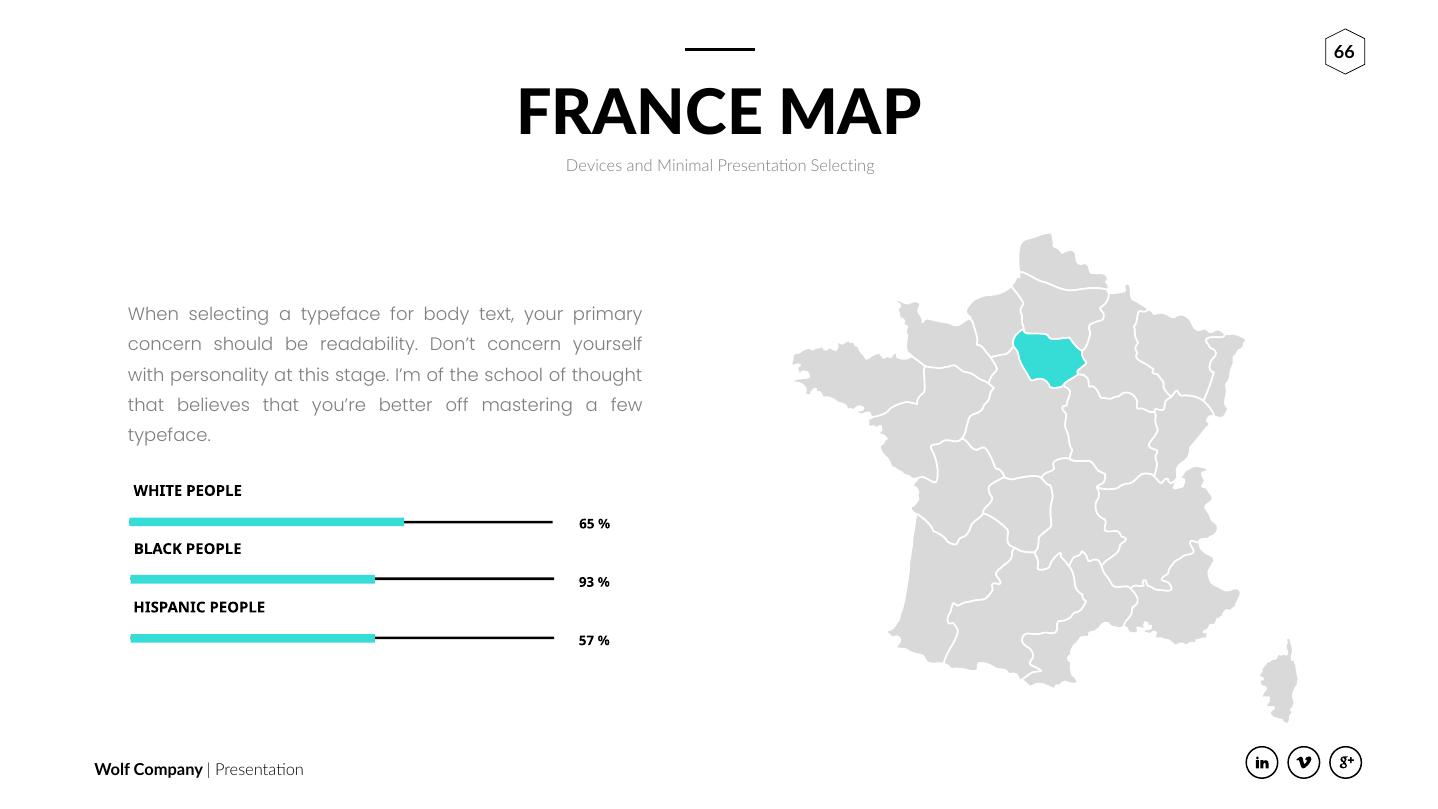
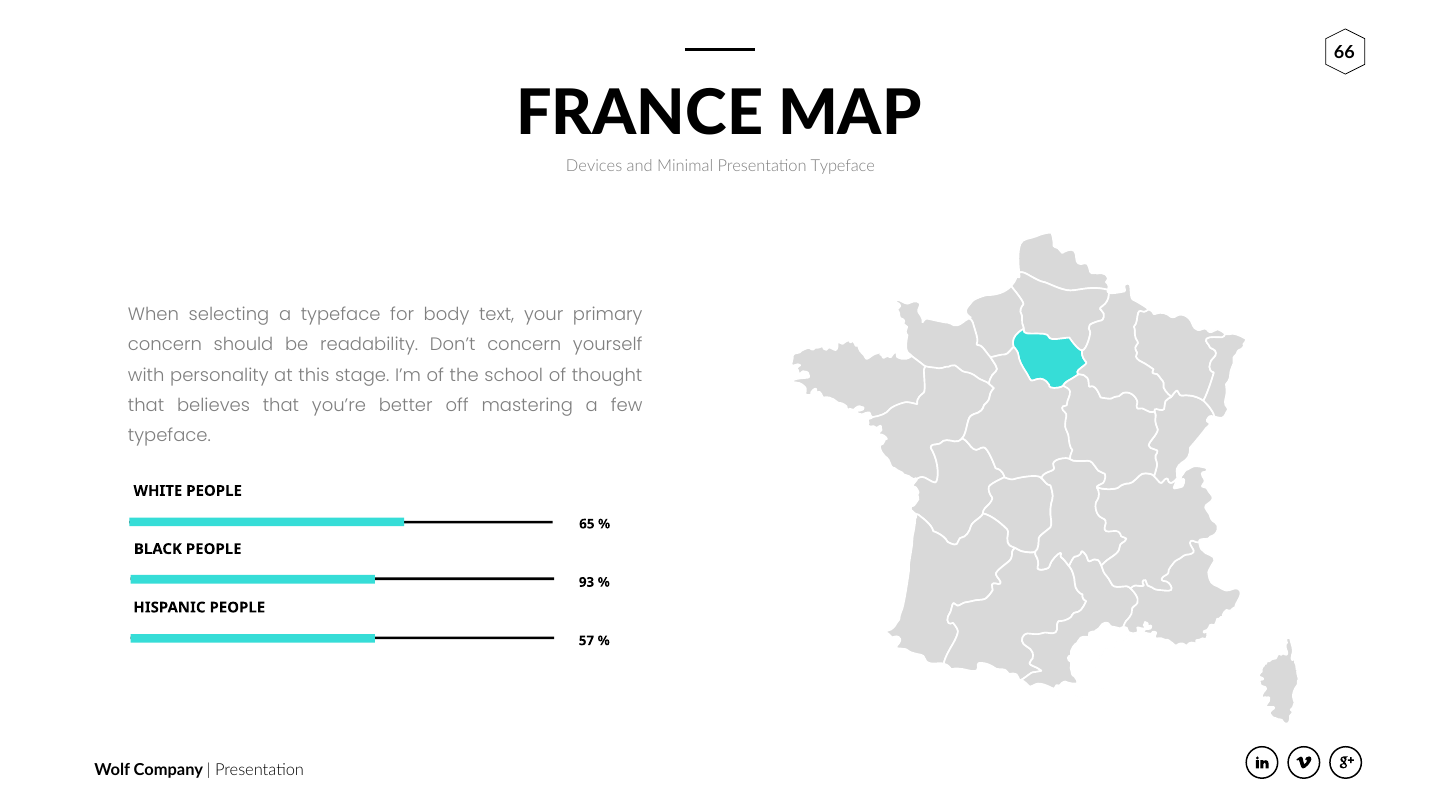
Presentation Selecting: Selecting -> Typeface (843, 166)
